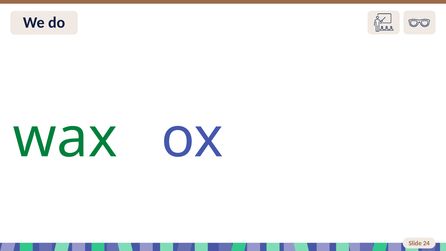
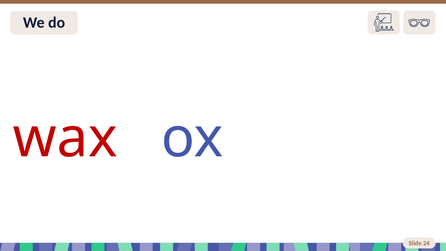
wax colour: green -> red (65, 138)
